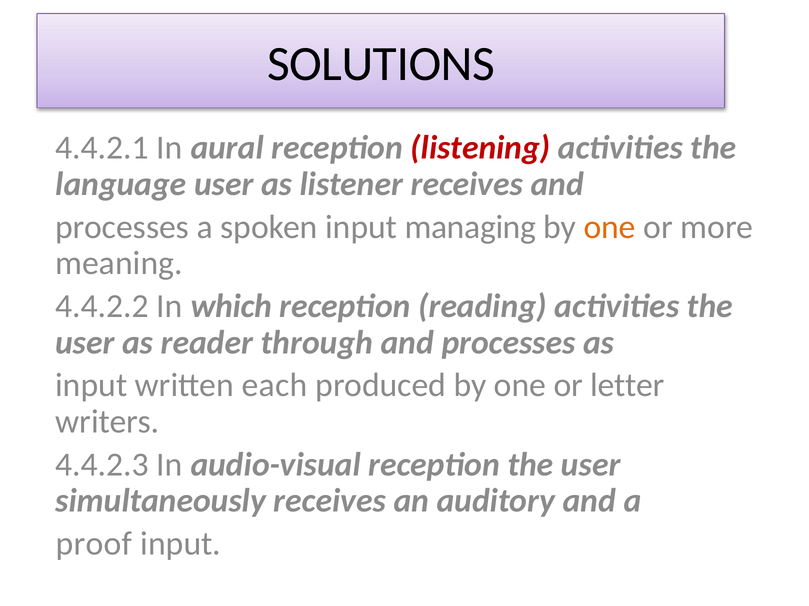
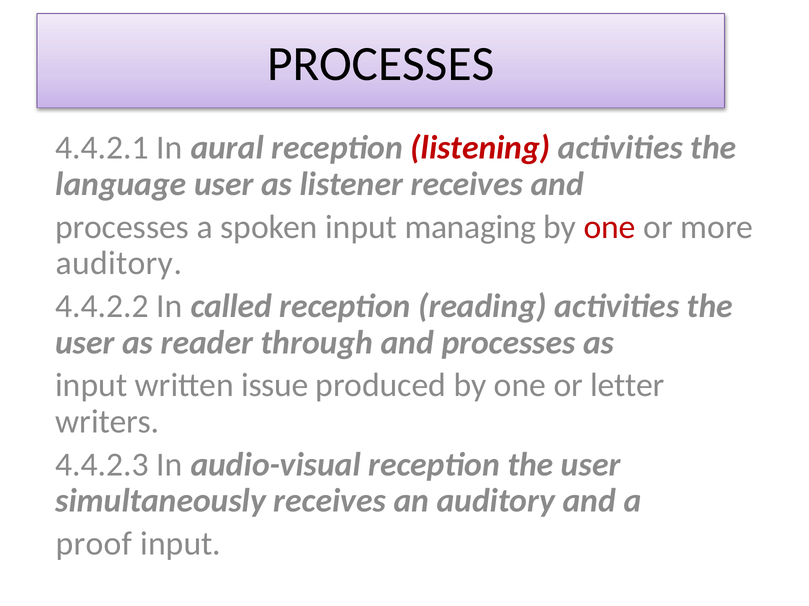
SOLUTIONS: SOLUTIONS -> PROCESSES (381, 64)
one colour: orange -> red (610, 227)
meaning: meaning -> auditory (119, 264)
which: which -> called (231, 307)
each: each -> issue (275, 386)
